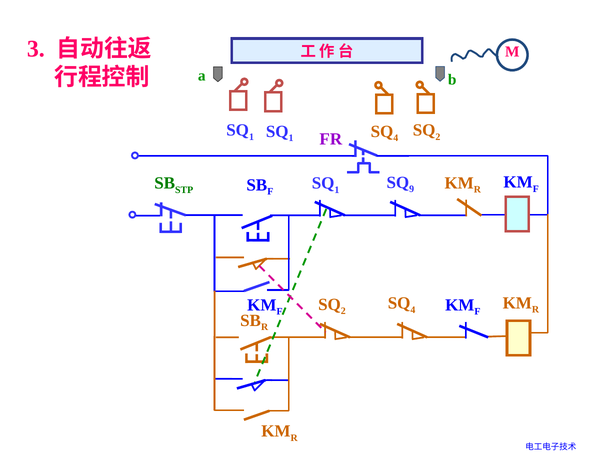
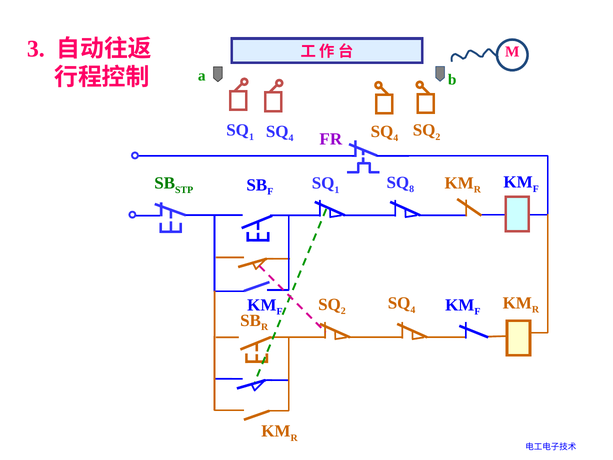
1: 1 -> 4 (291, 138)
9: 9 -> 8 (412, 189)
